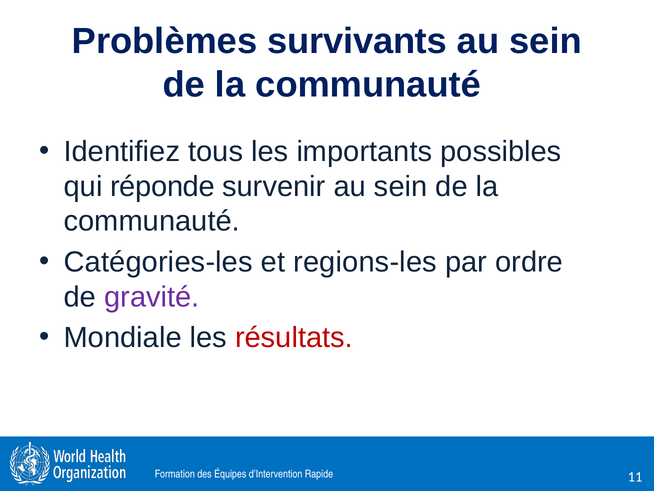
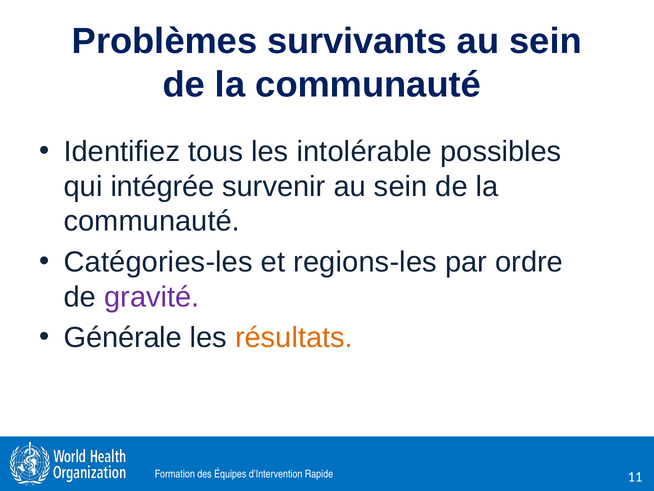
importants: importants -> intolérable (364, 151)
réponde: réponde -> intégrée (162, 186)
Mondiale: Mondiale -> Générale (123, 337)
résultats colour: red -> orange (294, 337)
